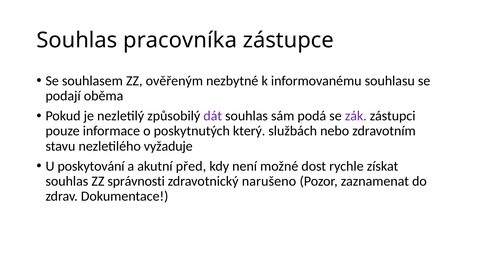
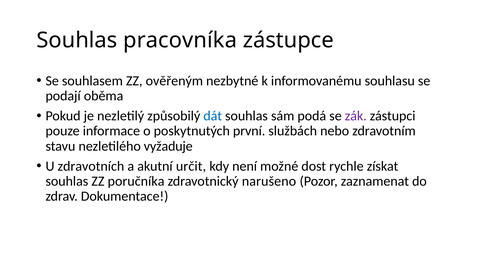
dát colour: purple -> blue (213, 116)
který: který -> první (249, 131)
poskytování: poskytování -> zdravotních (91, 166)
před: před -> určit (191, 166)
správnosti: správnosti -> poručníka (136, 182)
